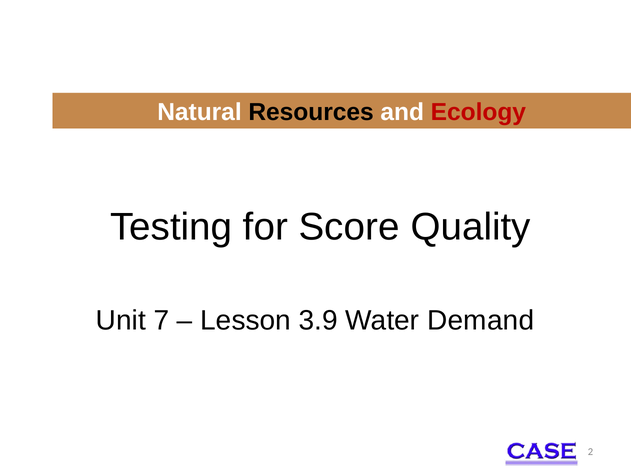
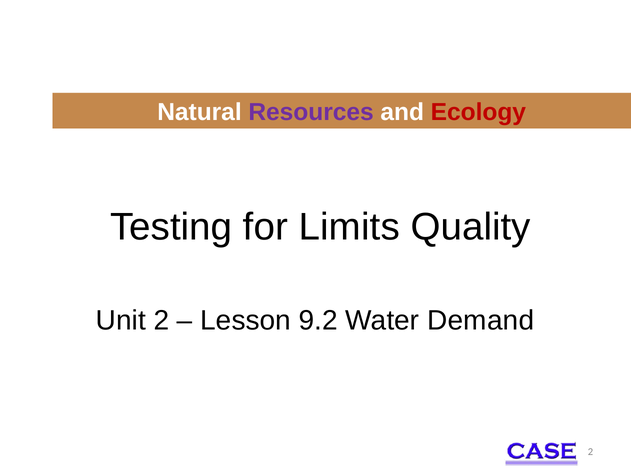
Resources colour: black -> purple (311, 112)
Score: Score -> Limits (349, 227)
Unit 7: 7 -> 2 (161, 321)
3.9: 3.9 -> 9.2 (318, 321)
